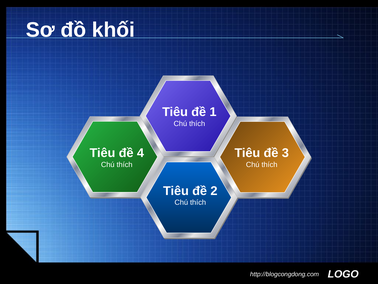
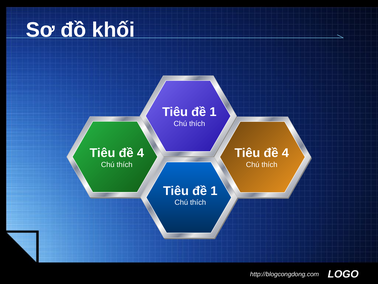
3: 3 -> 4 (285, 153)
2: 2 -> 1 (214, 191)
